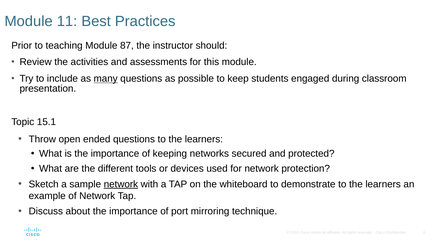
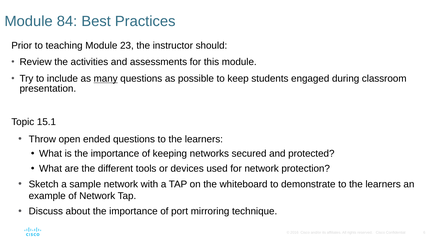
11: 11 -> 84 (67, 21)
87: 87 -> 23 (127, 46)
network underline: present -> none (121, 185)
